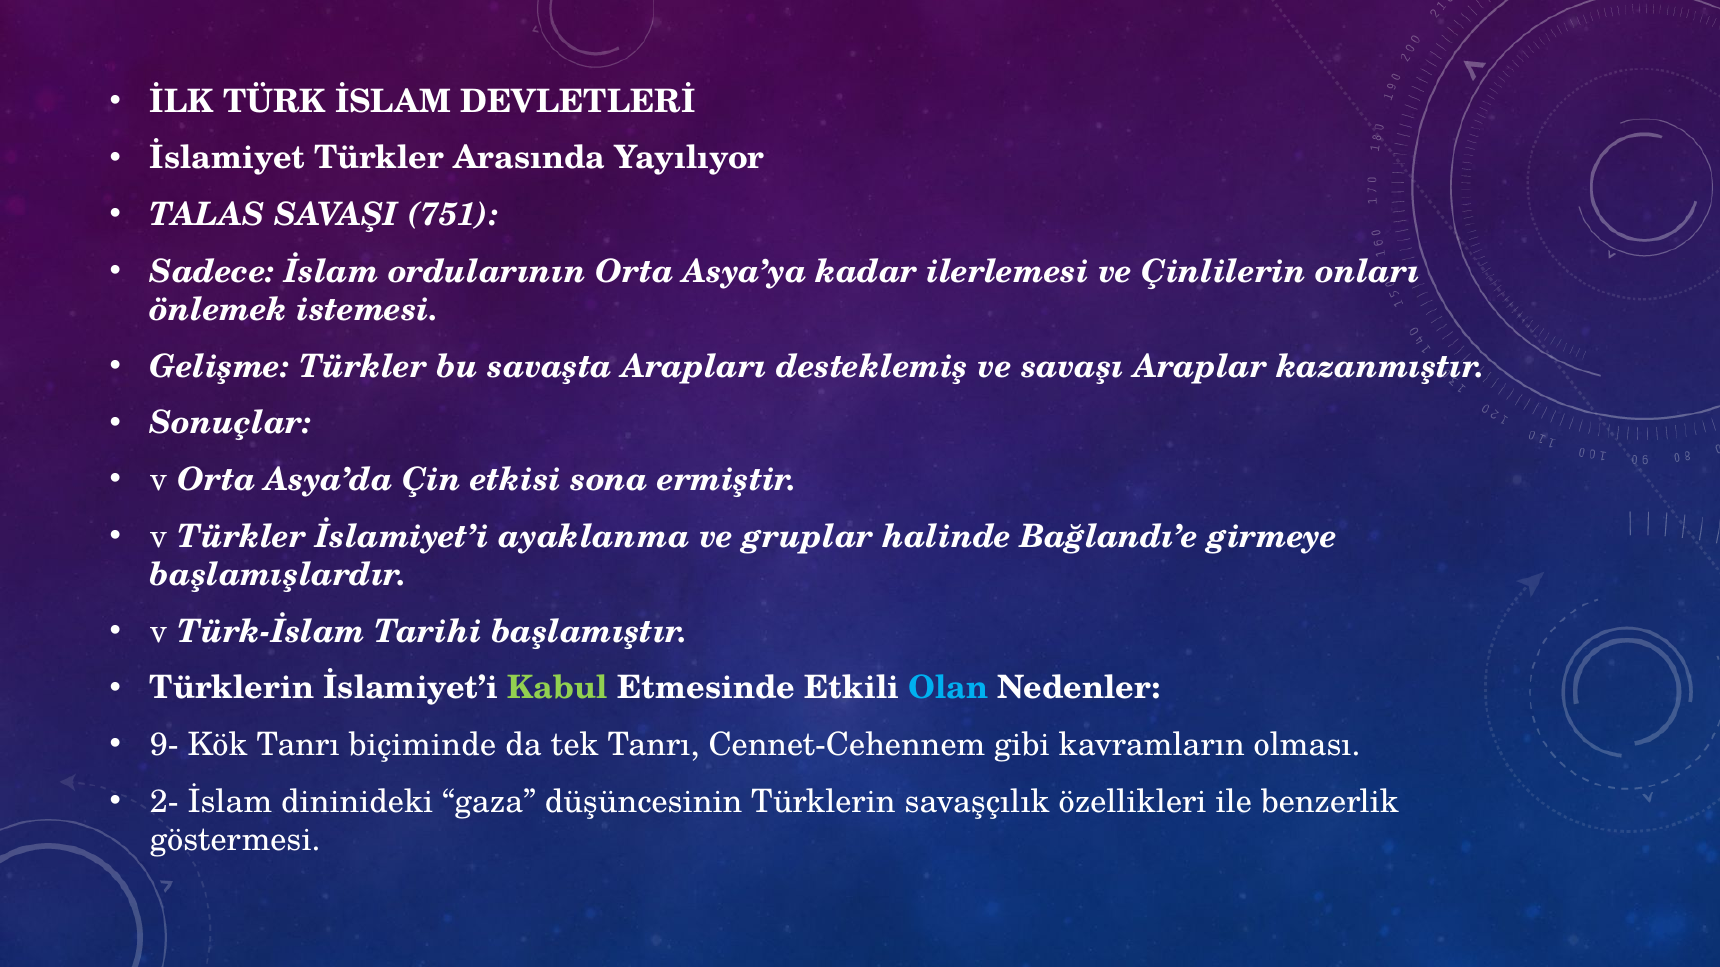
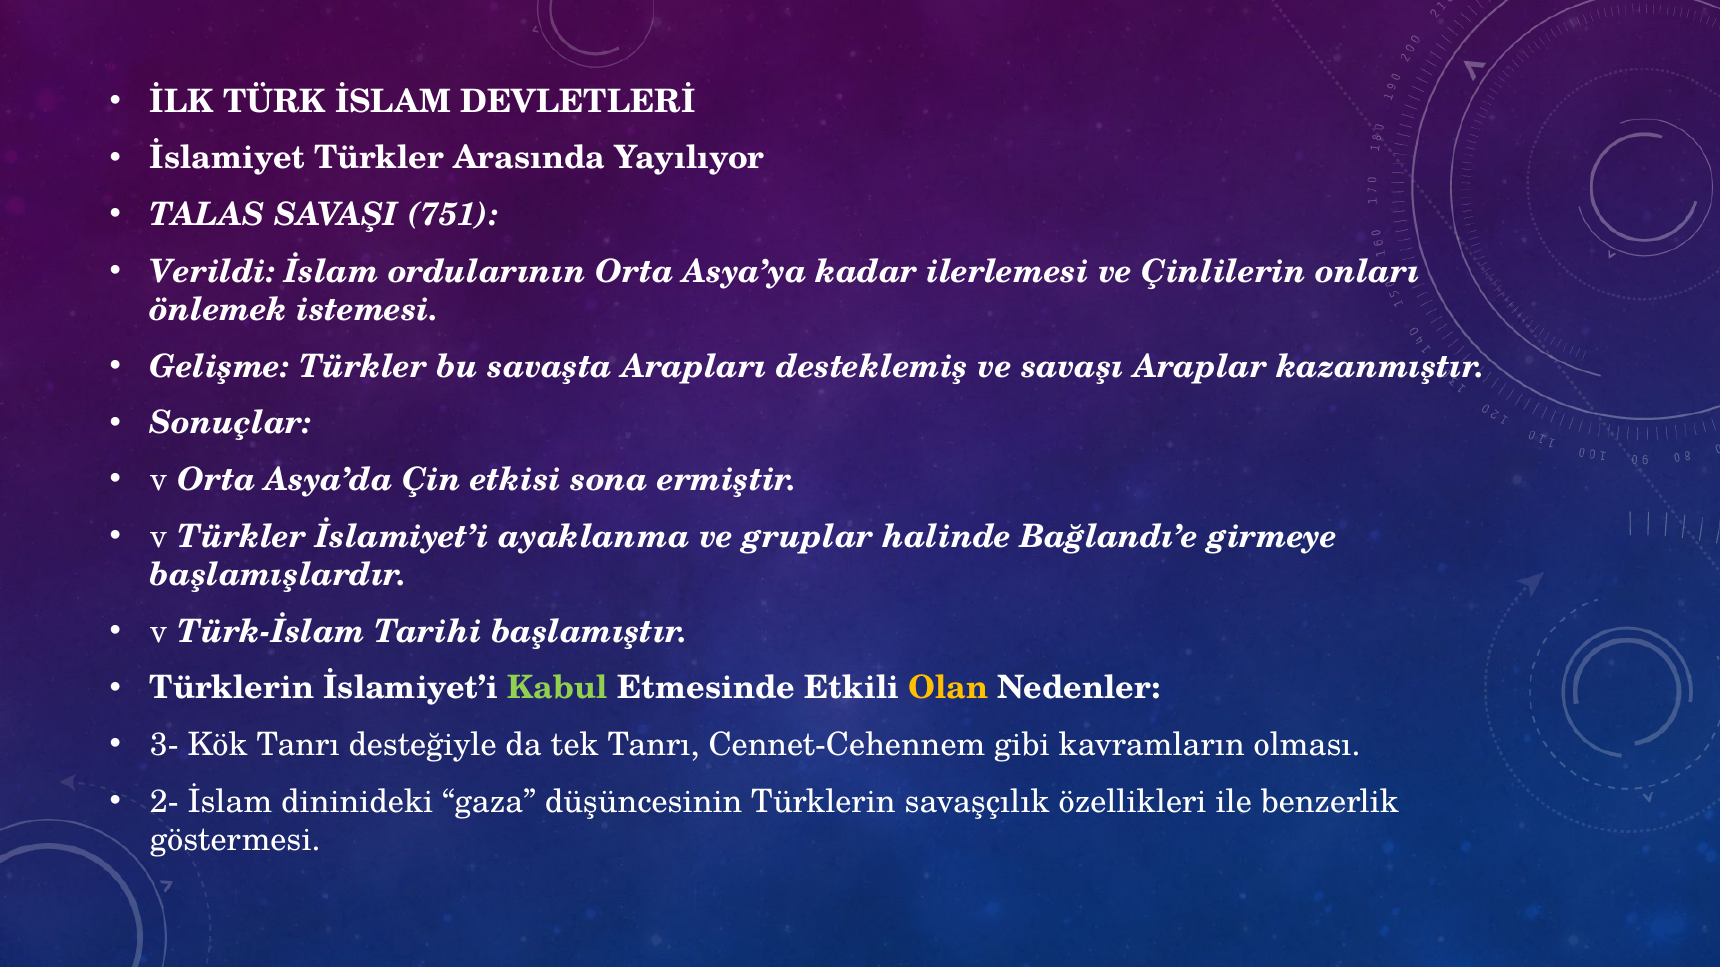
Sadece: Sadece -> Verildi (213, 272)
Olan colour: light blue -> yellow (948, 689)
9-: 9- -> 3- (164, 745)
biçiminde: biçiminde -> desteğiyle (423, 745)
